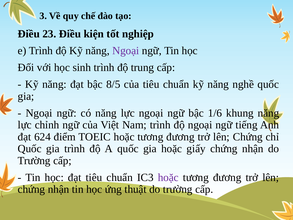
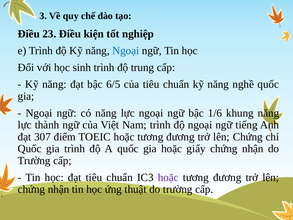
Ngoại colour: purple -> blue (126, 51)
8/5: 8/5 -> 6/5 (113, 84)
chỉnh: chỉnh -> thành (47, 125)
624: 624 -> 307 (43, 137)
